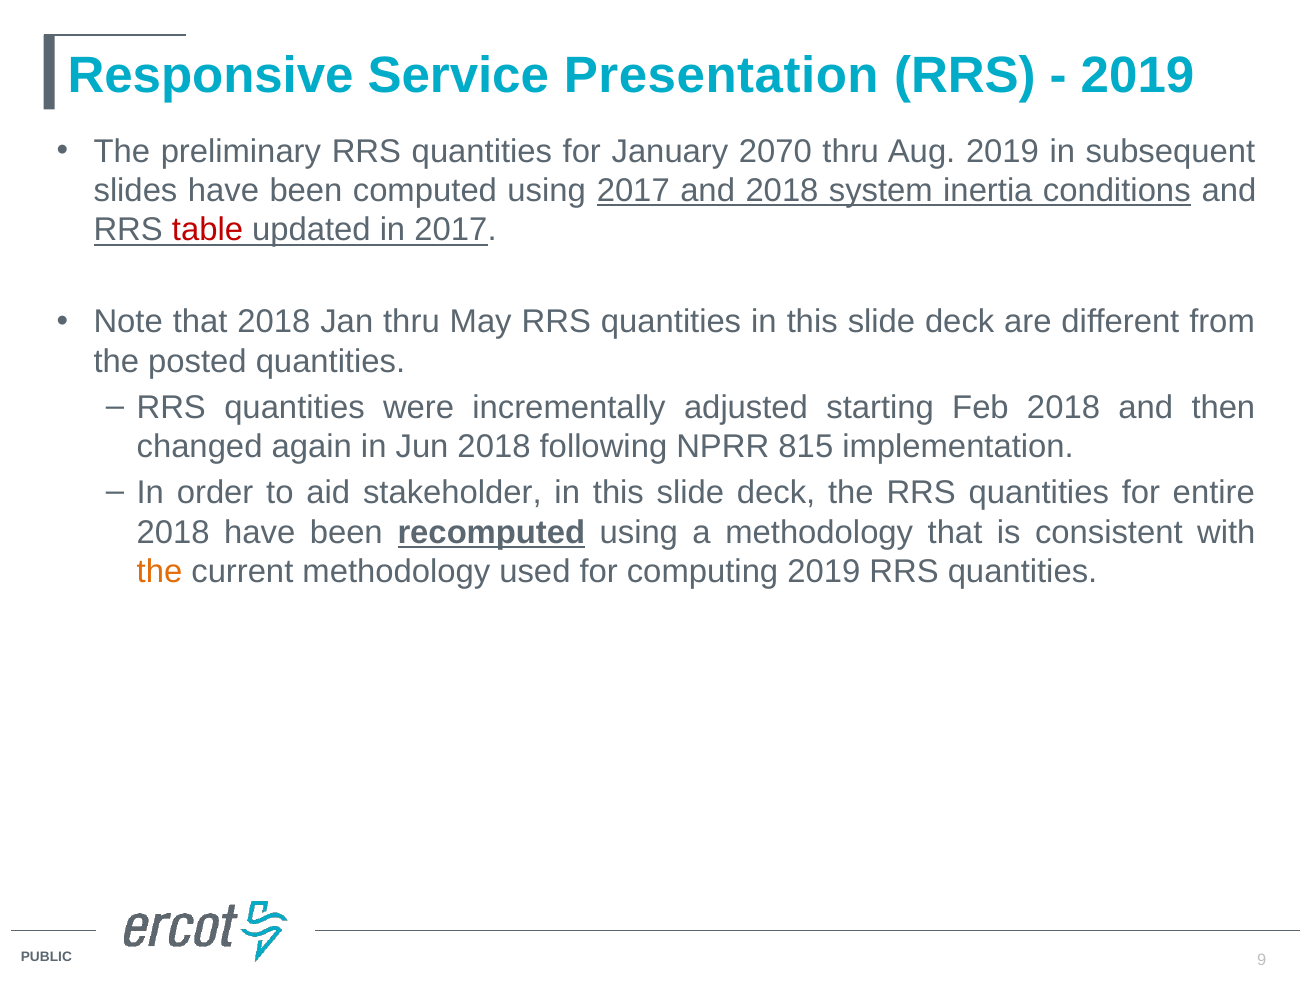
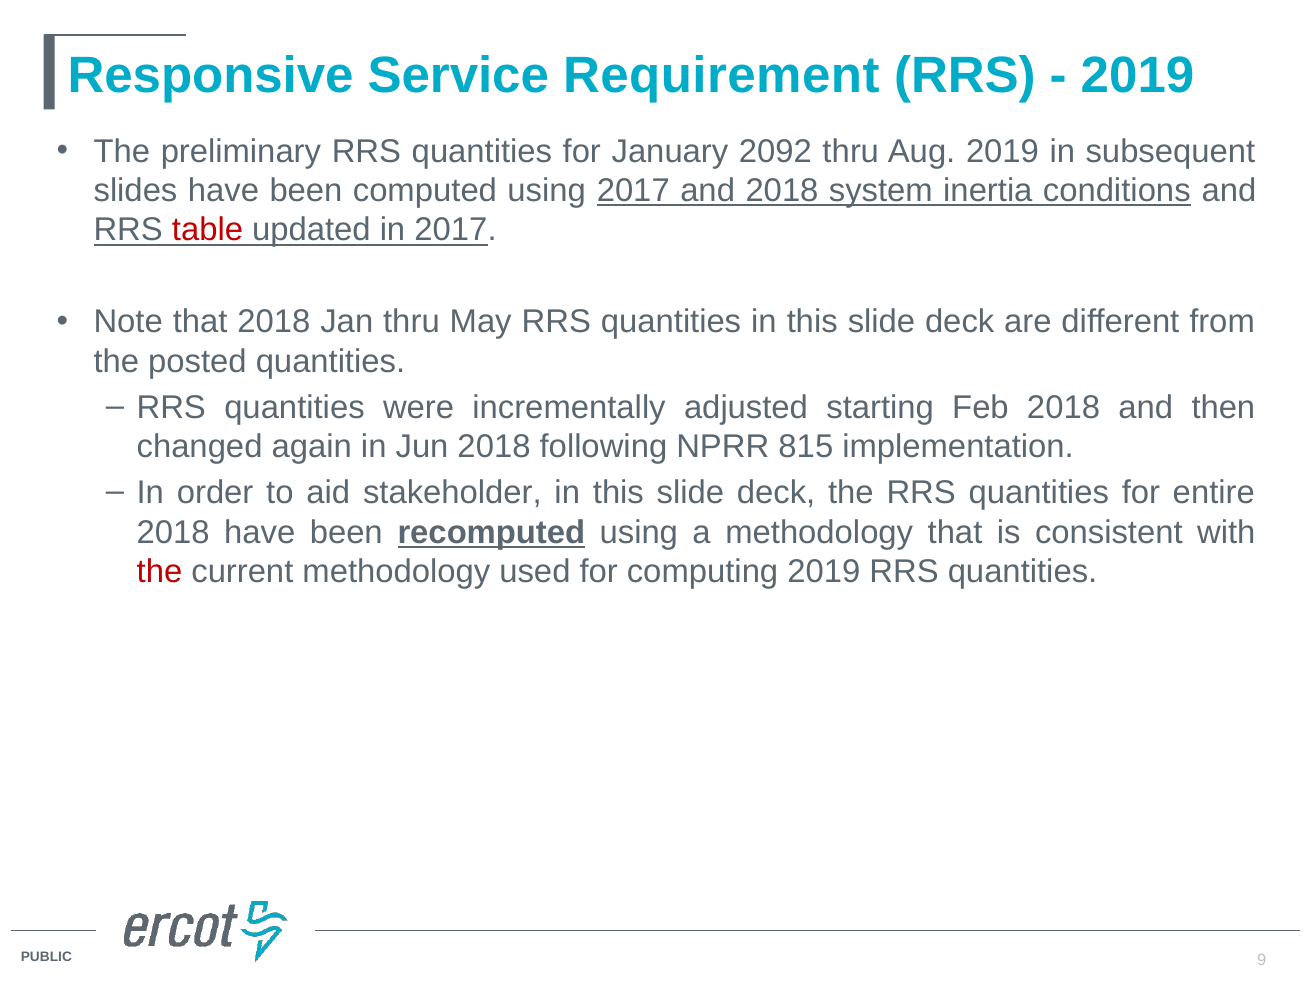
Presentation: Presentation -> Requirement (721, 76)
2070: 2070 -> 2092 (775, 151)
the colour: orange -> red (160, 571)
